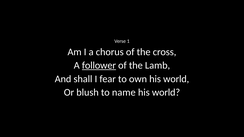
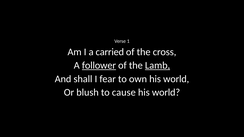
chorus: chorus -> carried (110, 52)
Lamb underline: none -> present (158, 66)
name: name -> cause (124, 93)
